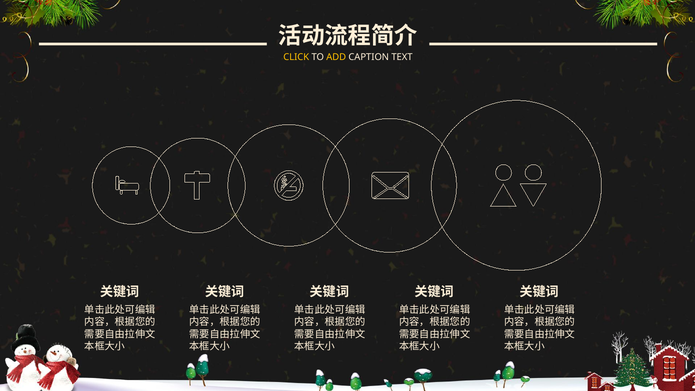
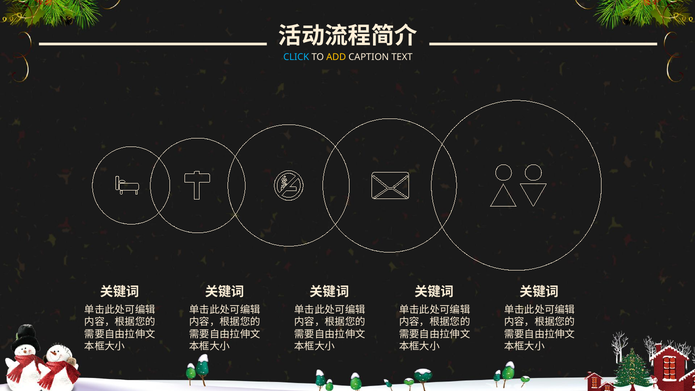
CLICK colour: yellow -> light blue (296, 57)
